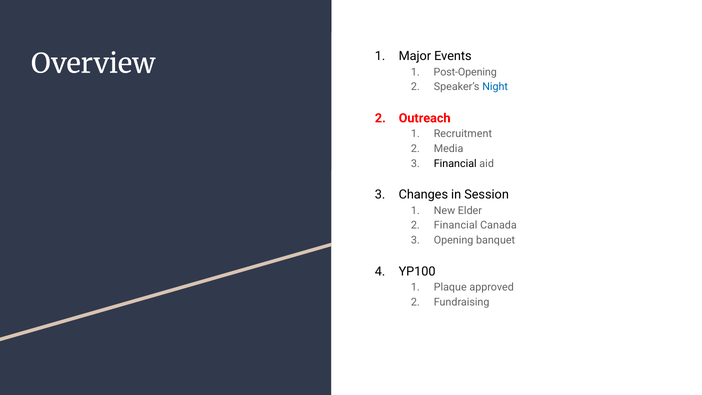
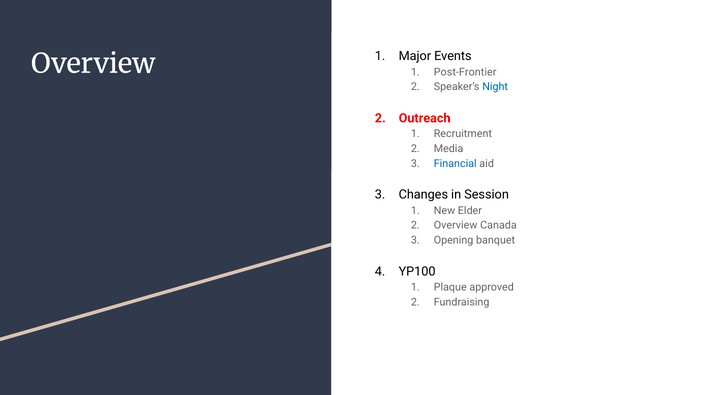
Post-Opening: Post-Opening -> Post-Frontier (465, 72)
Financial colour: black -> blue (455, 163)
Financial: Financial -> Overview (456, 225)
